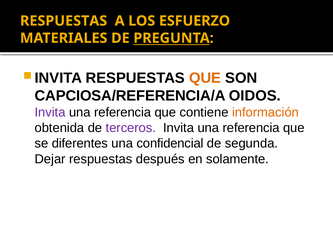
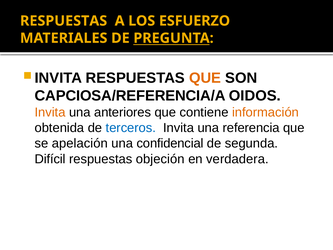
Invita colour: purple -> orange (50, 112)
referencia: referencia -> anteriores (123, 112)
terceros colour: purple -> blue (131, 128)
diferentes: diferentes -> apelación (80, 143)
Dejar: Dejar -> Difícil (50, 159)
después: después -> objeción (160, 159)
solamente: solamente -> verdadera (237, 159)
